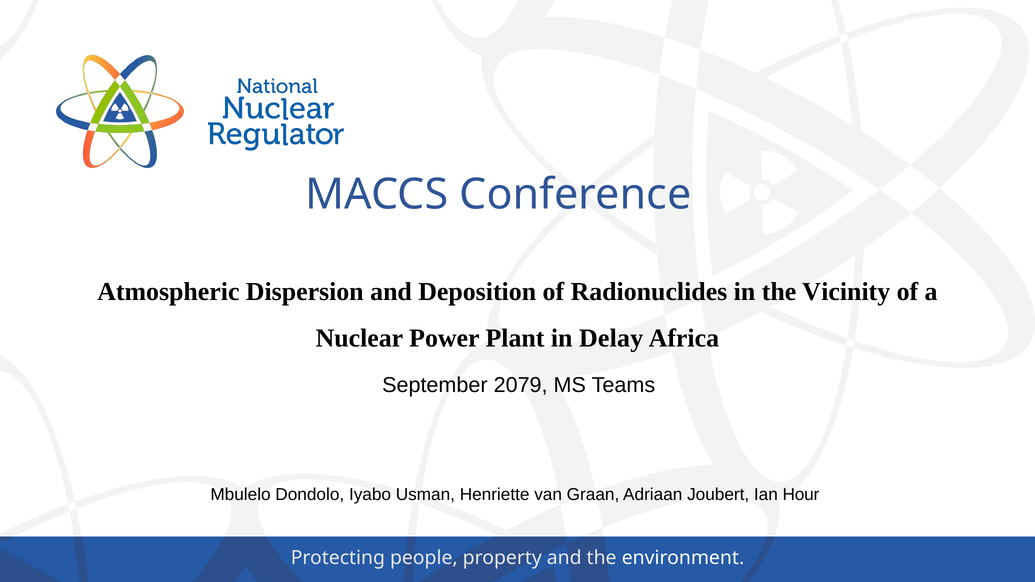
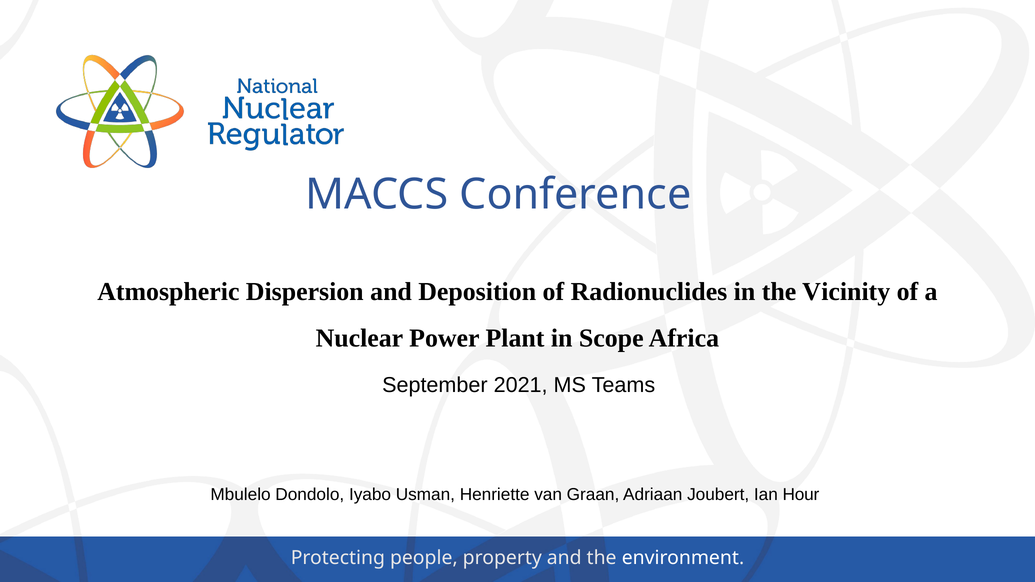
Delay: Delay -> Scope (611, 339)
2079: 2079 -> 2021 (521, 385)
